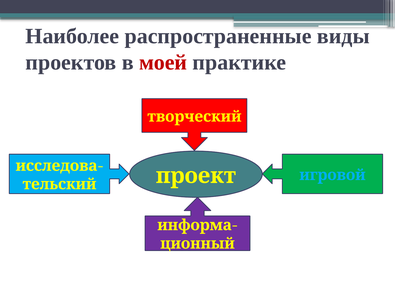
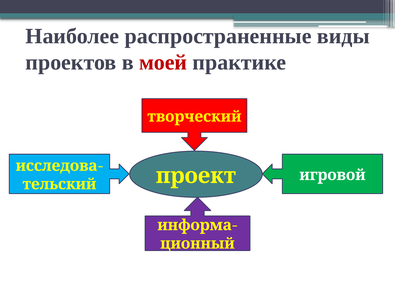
игровой colour: light blue -> white (332, 175)
